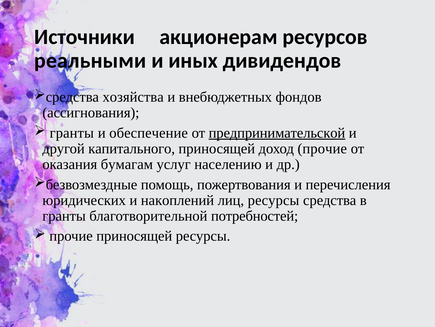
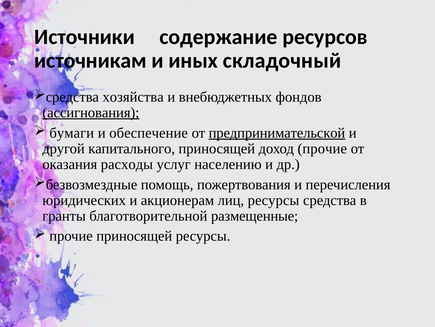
акционерам: акционерам -> содержание (218, 37)
реальными: реальными -> источникам (90, 60)
дивидендов: дивидендов -> складочный (282, 60)
ассигнования underline: none -> present (91, 112)
гранты: гранты -> бумаги (72, 133)
бумагам: бумагам -> расходы (127, 164)
накоплений: накоплений -> акционерам (177, 200)
потребностей: потребностей -> размещенные (255, 215)
